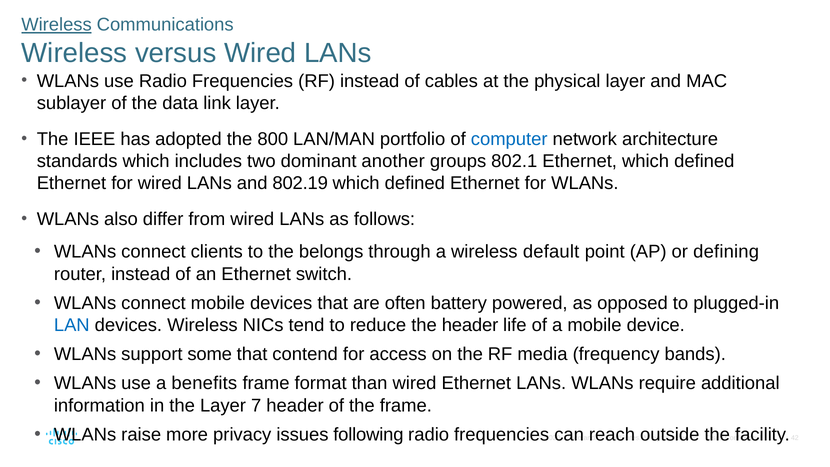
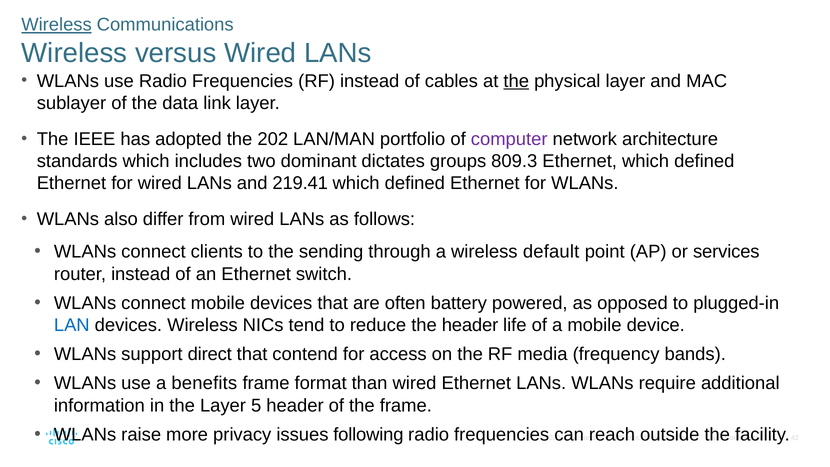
the underline: none -> present (516, 81)
800: 800 -> 202 (273, 139)
computer colour: blue -> purple (509, 139)
another: another -> dictates (393, 161)
802.1: 802.1 -> 809.3 (514, 161)
802.19: 802.19 -> 219.41 (300, 183)
belongs: belongs -> sending (331, 252)
defining: defining -> services (726, 252)
some: some -> direct (210, 354)
7: 7 -> 5 (256, 405)
